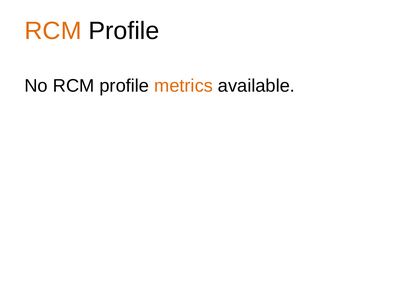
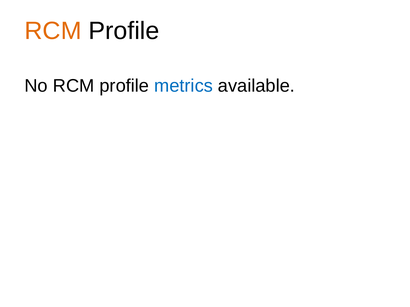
metrics colour: orange -> blue (184, 86)
